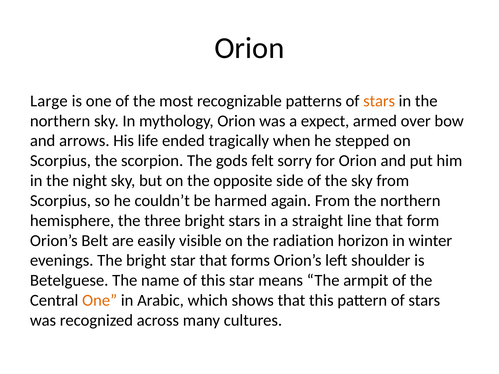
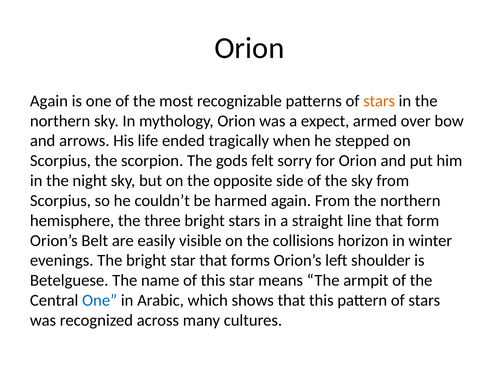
Large: Large -> Again (49, 101)
radiation: radiation -> collisions (303, 241)
One colour: orange -> blue (100, 301)
